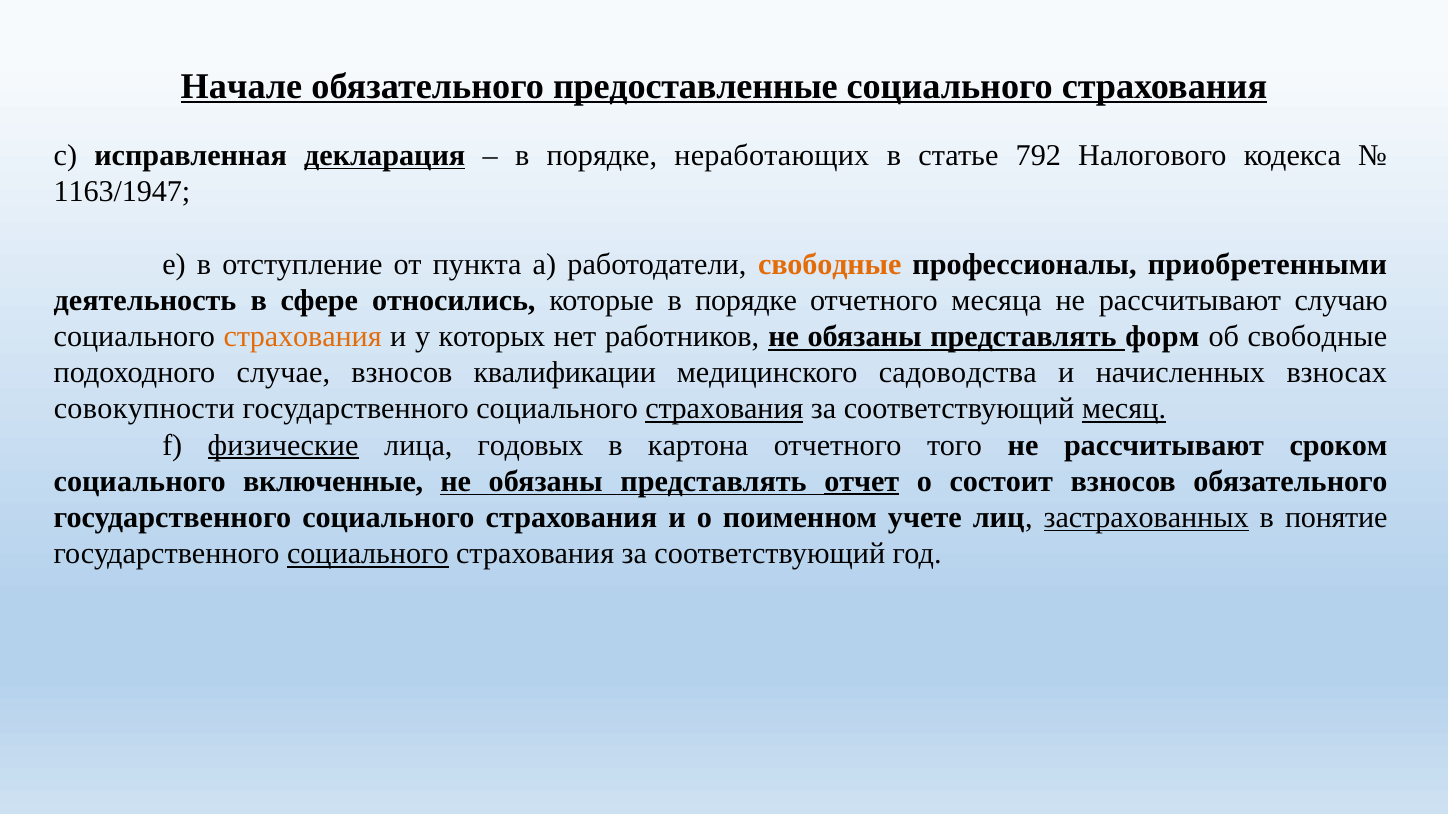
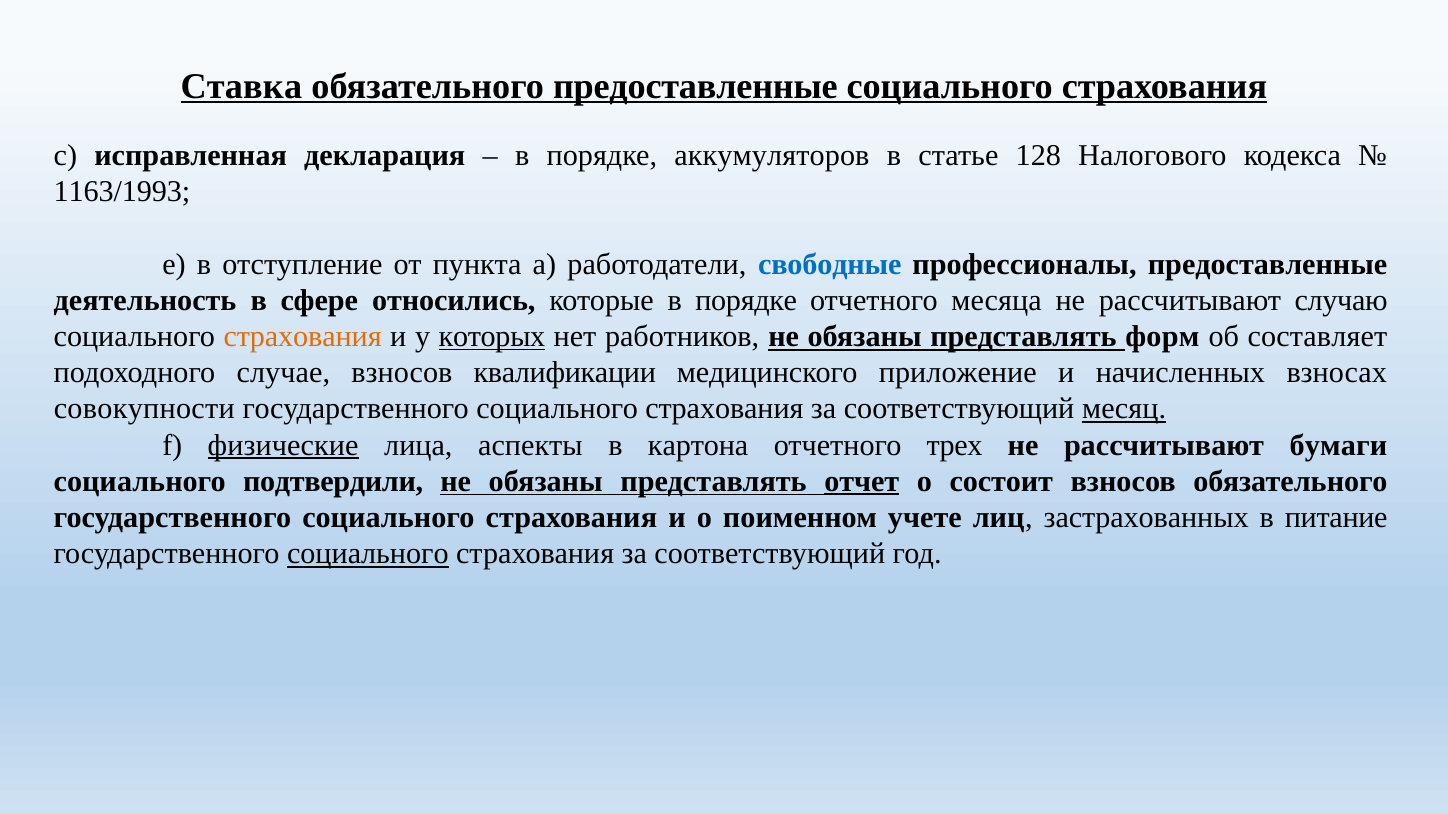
Начале: Начале -> Ставка (241, 86)
декларация underline: present -> none (385, 156)
неработающих: неработающих -> аккумуляторов (772, 156)
792: 792 -> 128 (1038, 156)
1163/1947: 1163/1947 -> 1163/1993 (122, 192)
свободные colour: orange -> blue (830, 264)
профессионалы приобретенными: приобретенными -> предоставленные (1268, 264)
которых underline: none -> present (492, 337)
об свободные: свободные -> составляет (1317, 337)
садоводства: садоводства -> приложение (958, 373)
страхования underline: present -> none (724, 409)
годовых: годовых -> аспекты (530, 445)
того: того -> трех (955, 445)
сроком: сроком -> бумаги (1338, 445)
включенные: включенные -> подтвердили (333, 482)
застрахованных underline: present -> none (1146, 518)
понятие: понятие -> питание (1336, 518)
